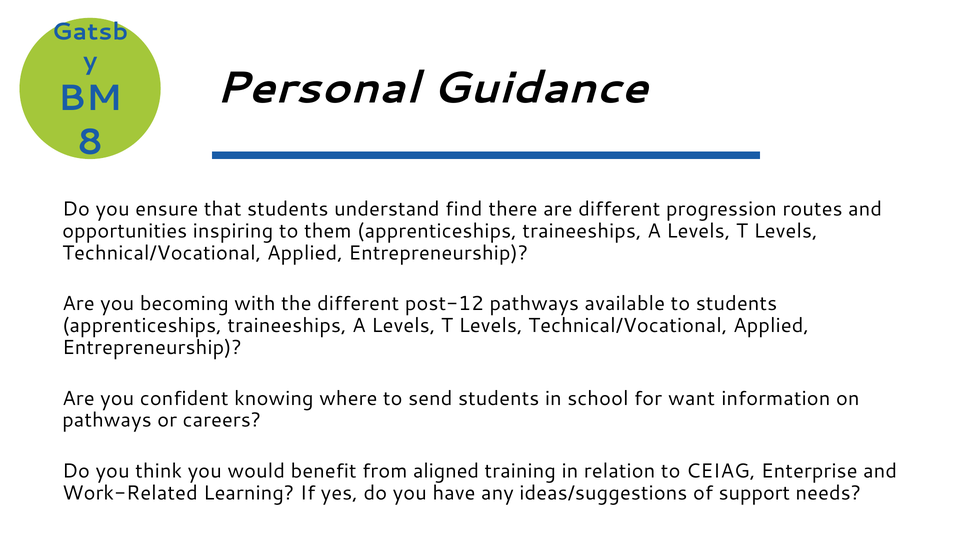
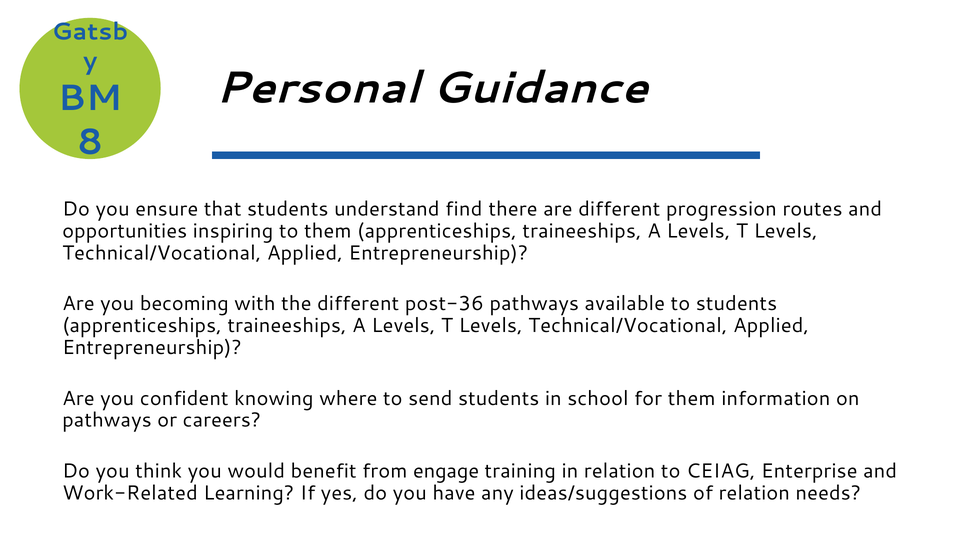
post-12: post-12 -> post-36 (444, 304)
for want: want -> them (692, 398)
aligned: aligned -> engage (446, 471)
of support: support -> relation (754, 493)
